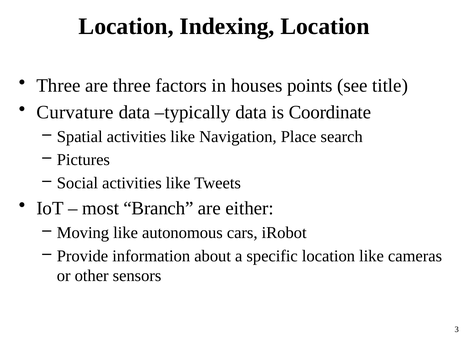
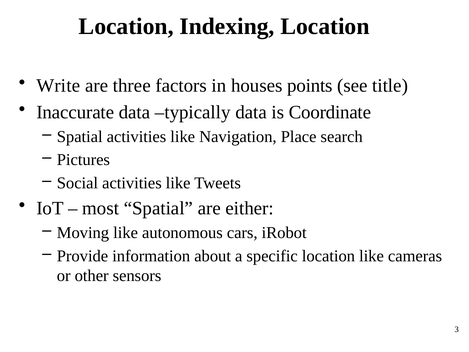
Three: Three -> Write (58, 86)
Curvature: Curvature -> Inaccurate (75, 112)
most Branch: Branch -> Spatial (158, 208)
